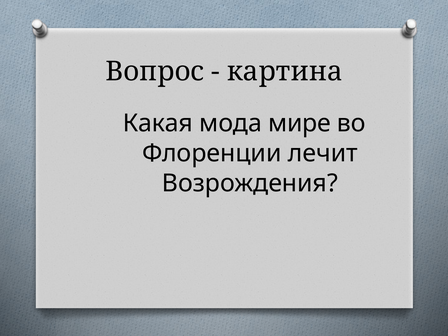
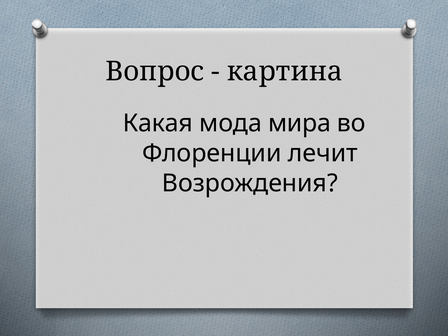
мире: мире -> мира (299, 123)
